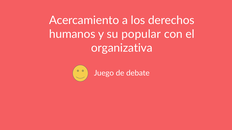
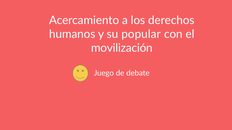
organizativa: organizativa -> movilización (122, 48)
